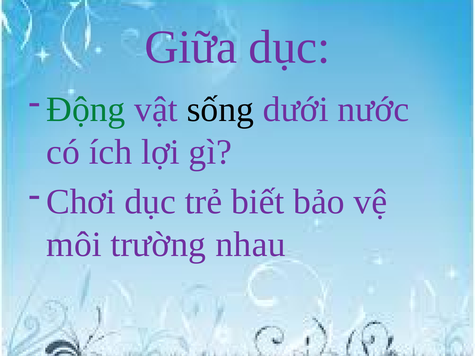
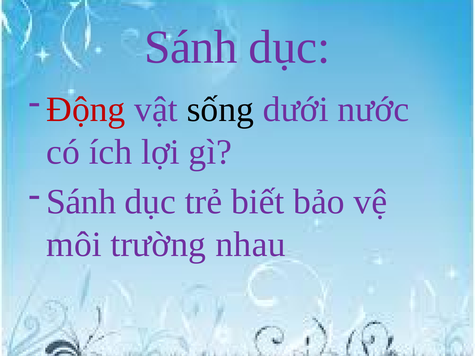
Giữa: Giữa -> Sánh (191, 47)
Động colour: green -> red (86, 109)
Chơi: Chơi -> Sánh (81, 202)
